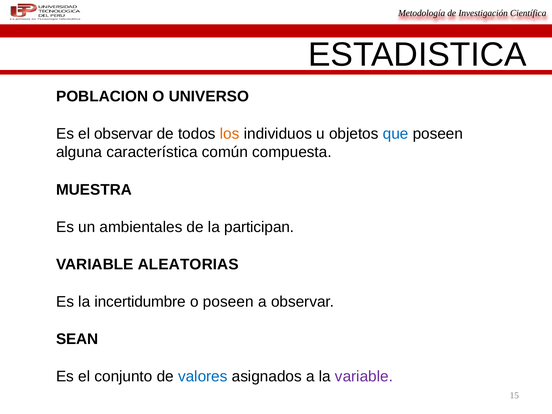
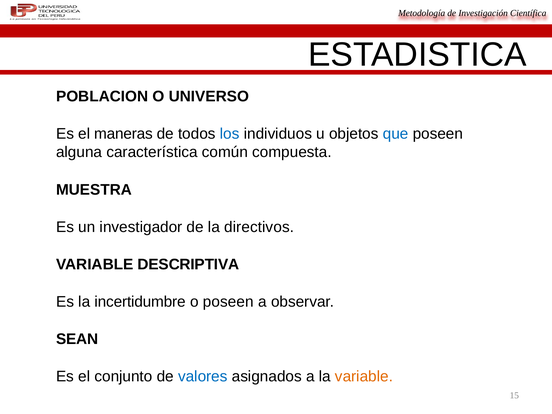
el observar: observar -> maneras (124, 134)
los colour: orange -> blue (230, 134)
ambientales: ambientales -> investigador (141, 227)
participan: participan -> directivos (259, 227)
ALEATORIAS: ALEATORIAS -> DESCRIPTIVA (188, 264)
variable colour: purple -> orange (364, 376)
